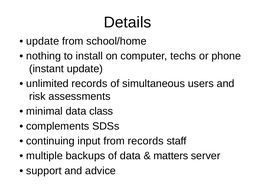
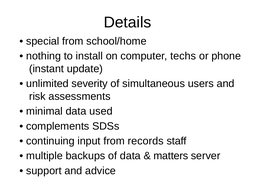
update: update -> special (43, 41)
unlimited records: records -> severity (90, 84)
class: class -> used (101, 111)
